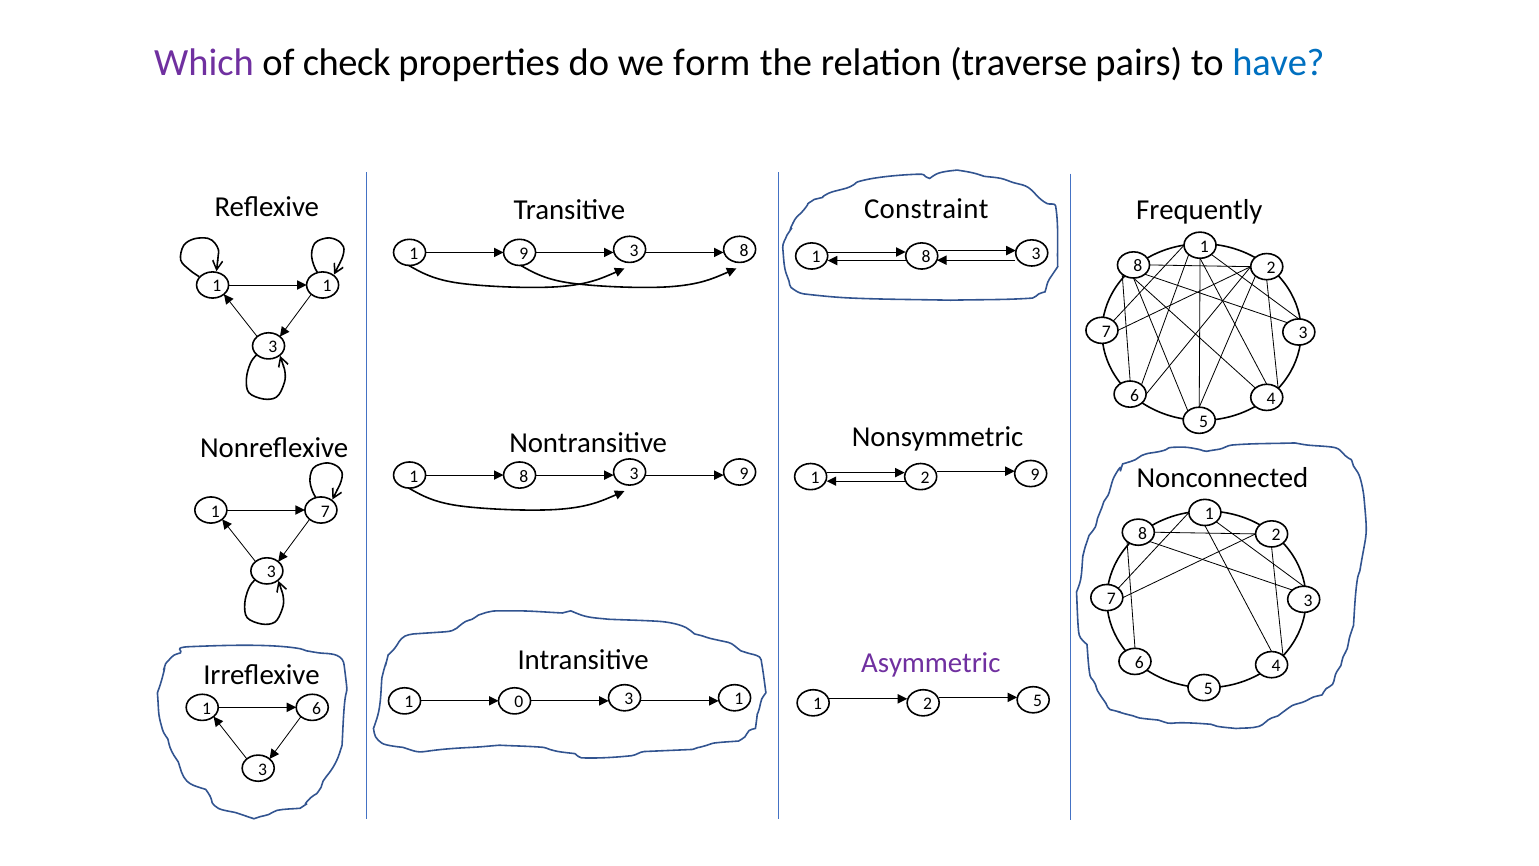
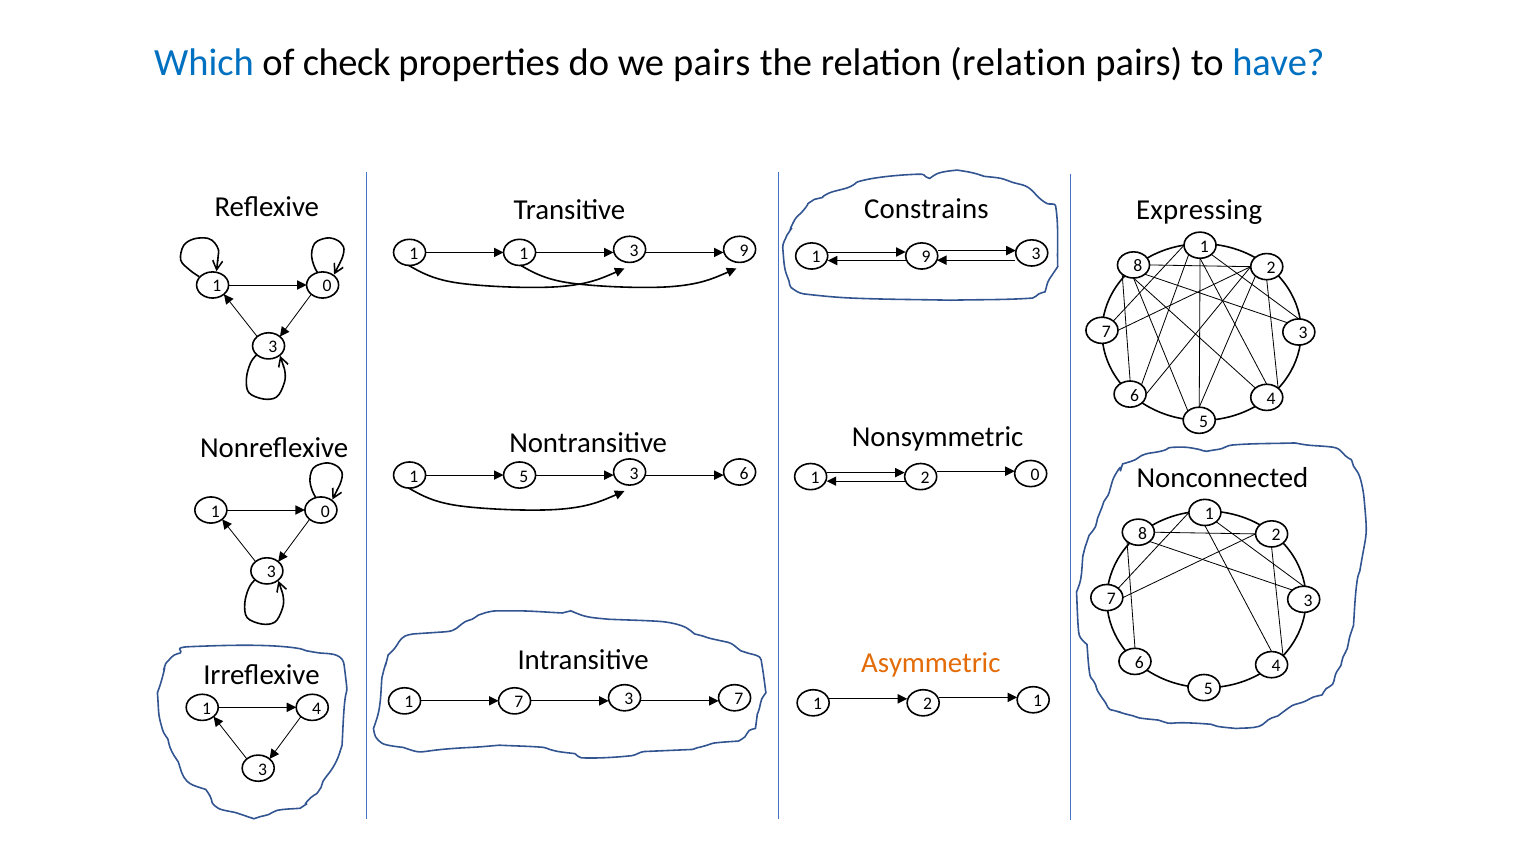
Which colour: purple -> blue (204, 63)
we form: form -> pairs (712, 63)
relation traverse: traverse -> relation (1018, 63)
Constraint: Constraint -> Constrains (926, 209)
Frequently: Frequently -> Expressing (1199, 210)
1 9: 9 -> 1 (524, 253)
3 8: 8 -> 9 (744, 250)
8: 8 -> 9 (926, 257)
1: 1 -> 0 (327, 286)
8: 8 -> 5 (524, 476)
3 9: 9 -> 6 (744, 473)
2 9: 9 -> 0 (1035, 475)
7: 7 -> 0 (325, 511)
Asymmetric colour: purple -> orange (931, 663)
1 0: 0 -> 7 (519, 702)
3 1: 1 -> 7 (739, 699)
2 5: 5 -> 1 (1038, 701)
1 6: 6 -> 4 (317, 708)
